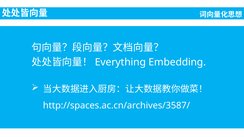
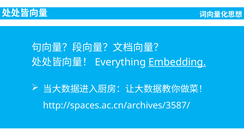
Embedding underline: none -> present (177, 62)
